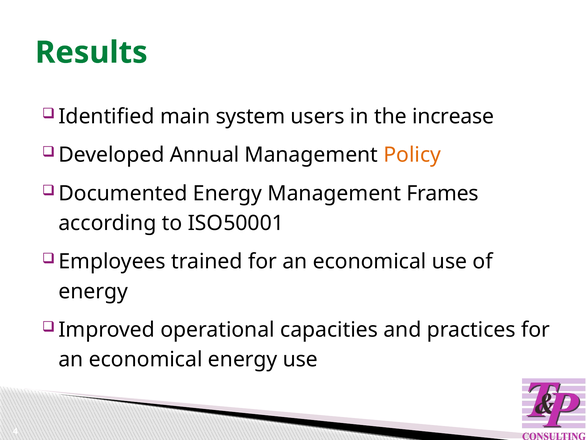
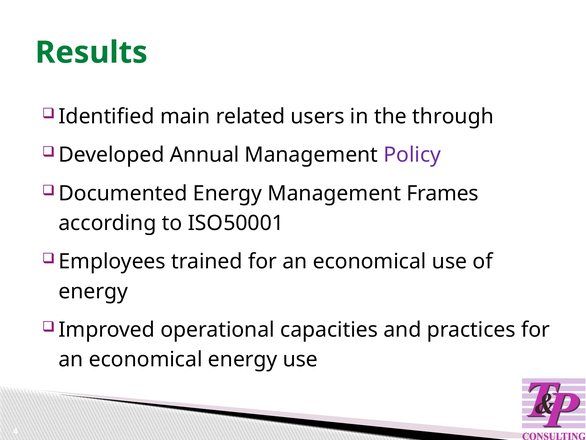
system: system -> related (250, 116)
increase: increase -> through (453, 116)
Policy colour: orange -> purple (412, 155)
